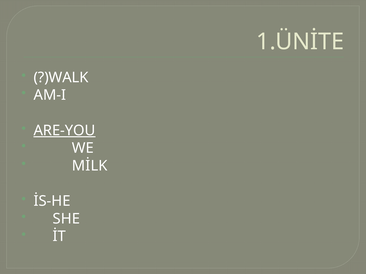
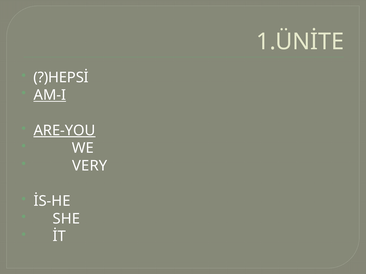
?)WALK: ?)WALK -> ?)HEPSİ (61, 78)
AM-I underline: none -> present (50, 95)
MİLK: MİLK -> VERY (90, 166)
